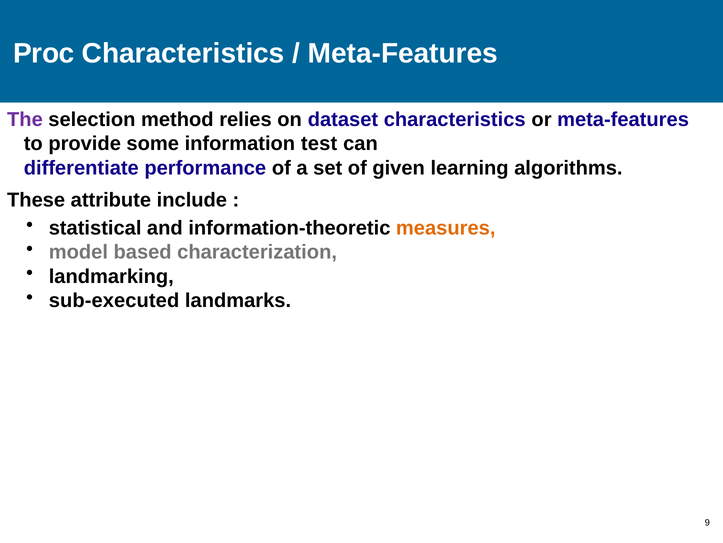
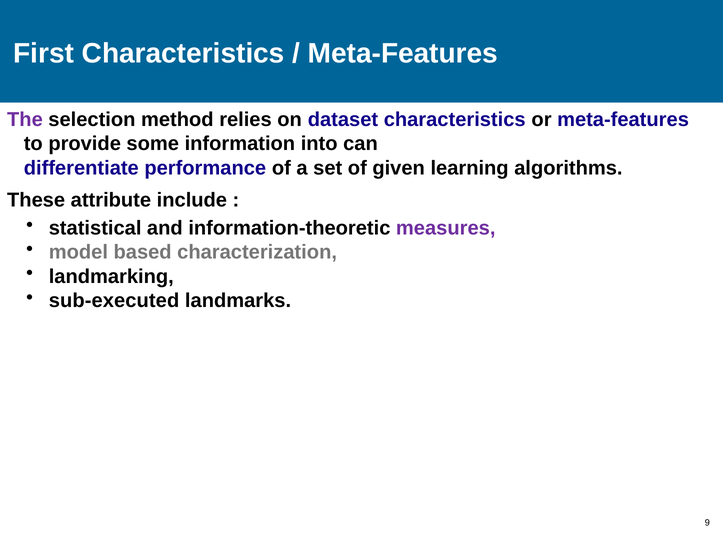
Proc: Proc -> First (44, 53)
test: test -> into (319, 144)
measures colour: orange -> purple (446, 228)
